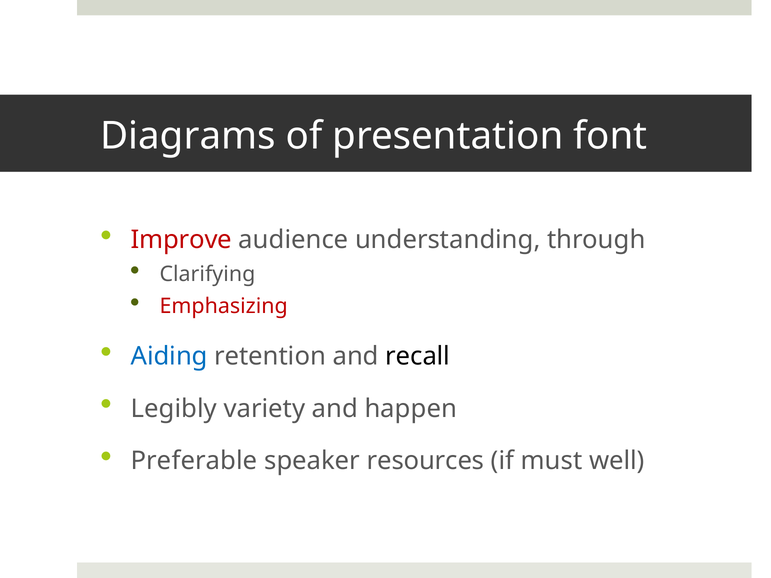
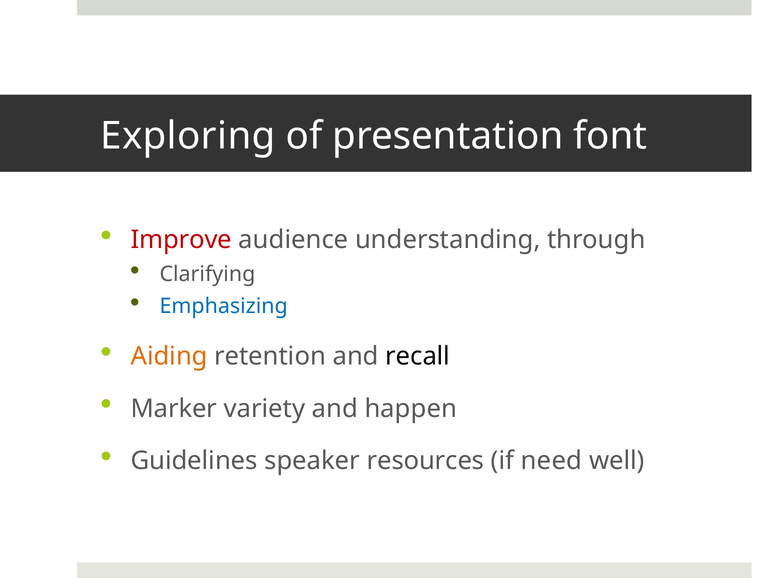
Diagrams: Diagrams -> Exploring (188, 136)
Emphasizing colour: red -> blue (224, 306)
Aiding colour: blue -> orange (169, 356)
Legibly: Legibly -> Marker (174, 409)
Preferable: Preferable -> Guidelines (194, 461)
must: must -> need (551, 461)
